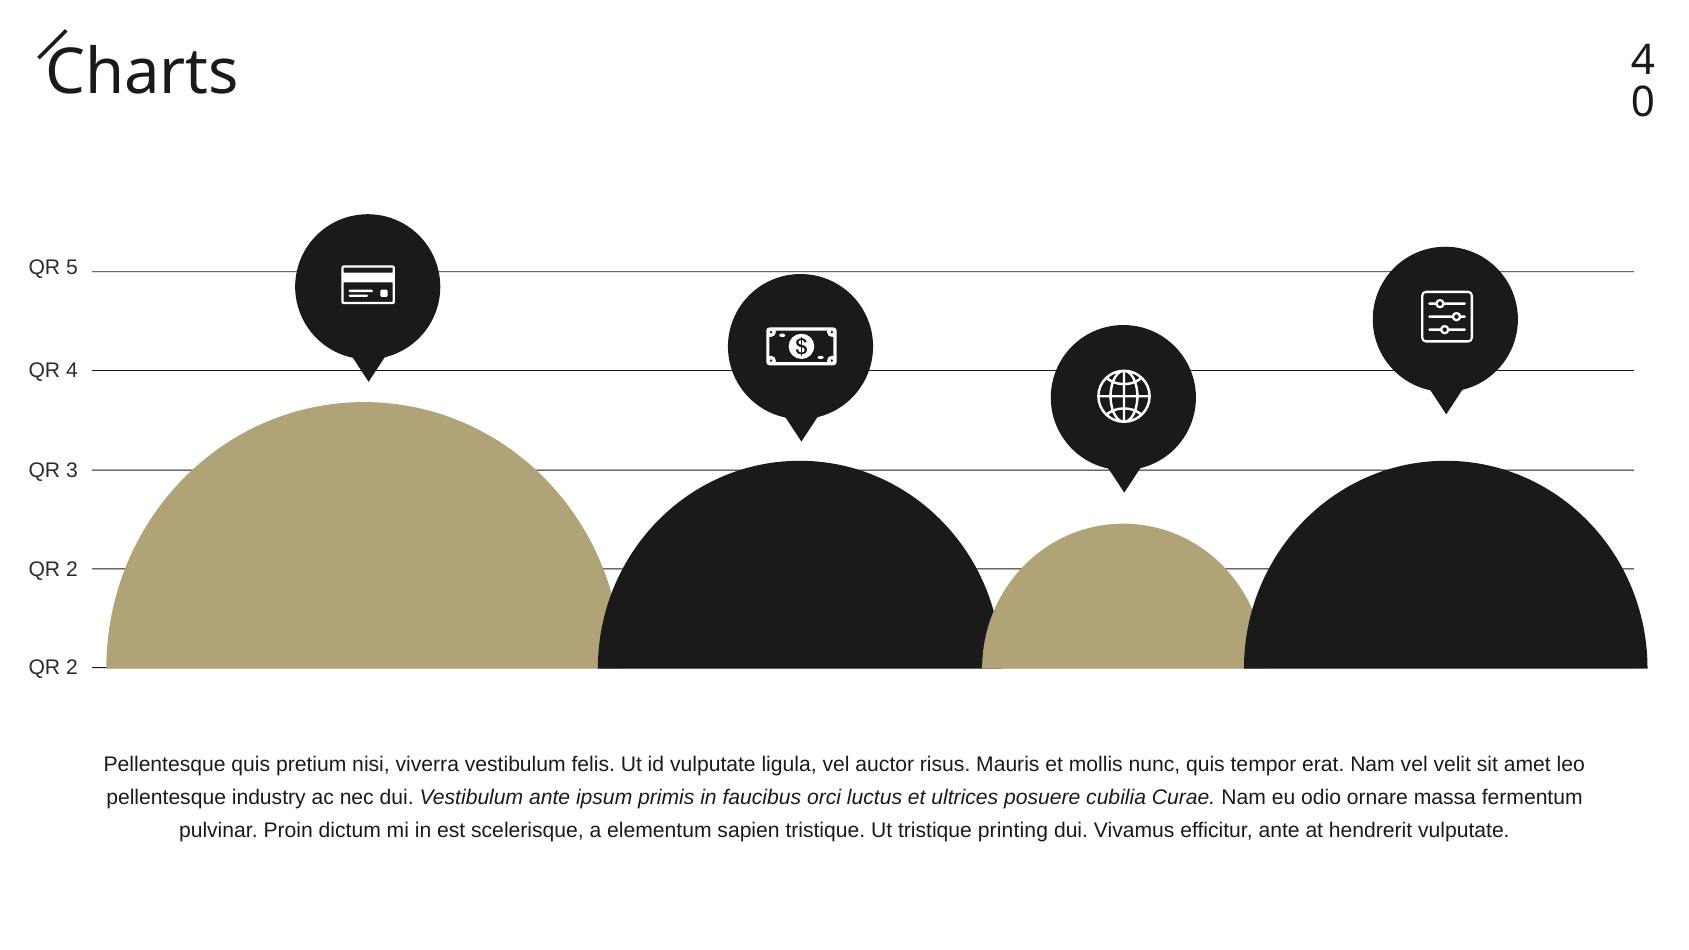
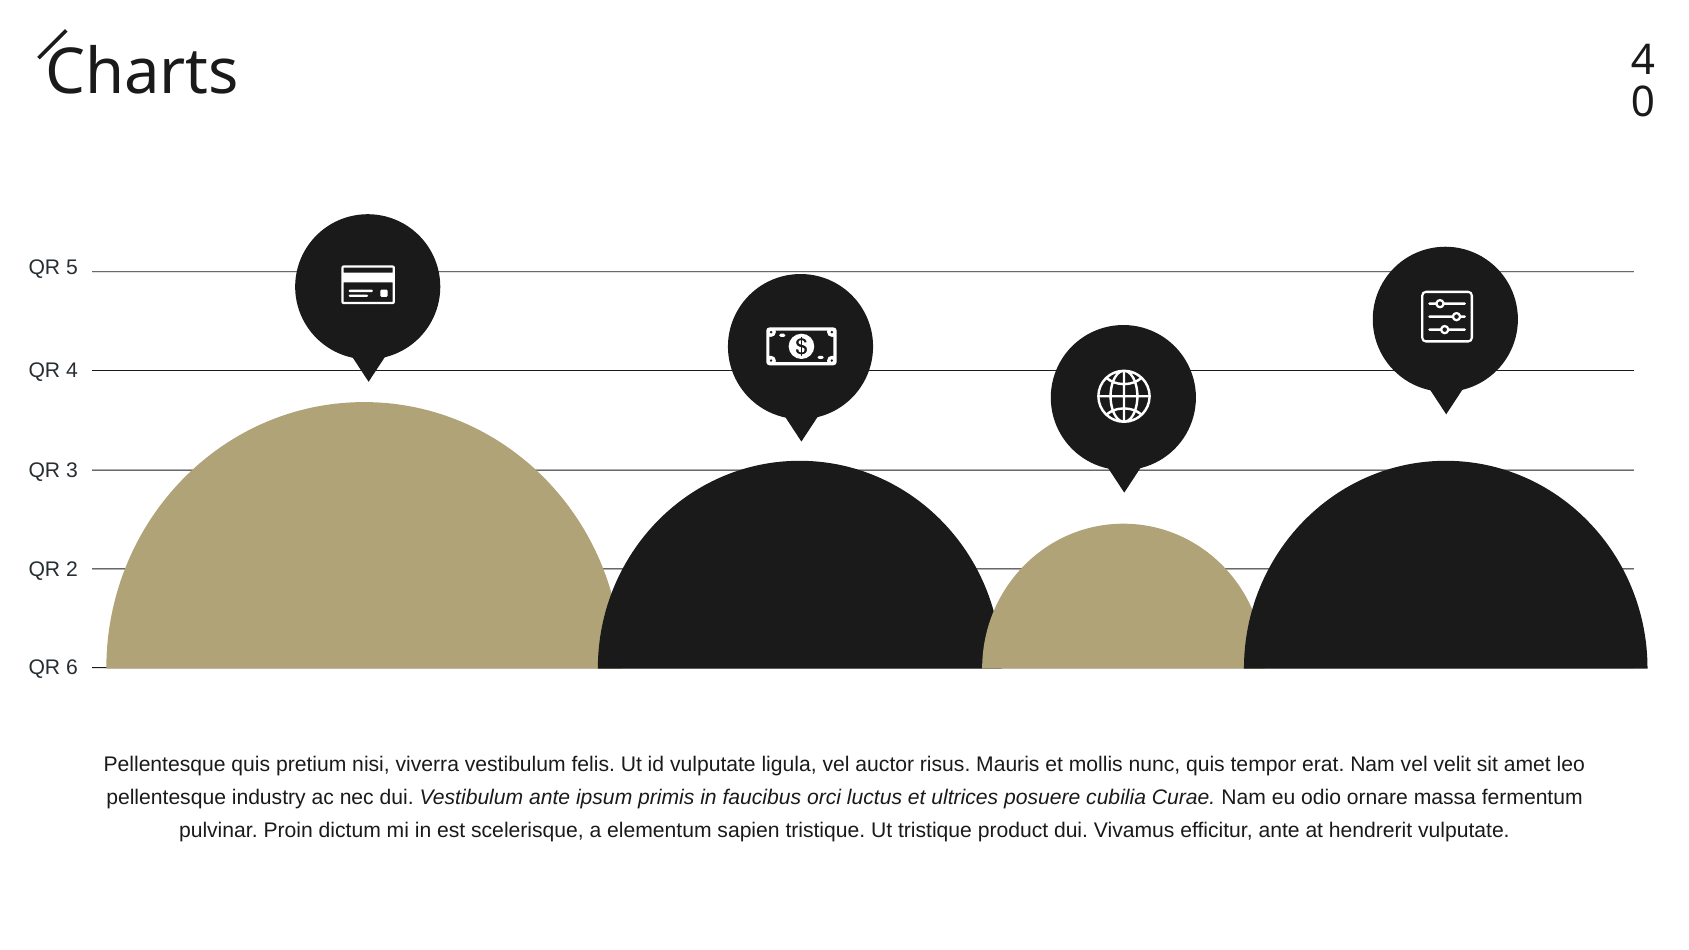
2: 2 -> 6 (72, 668)
printing: printing -> product (1013, 830)
